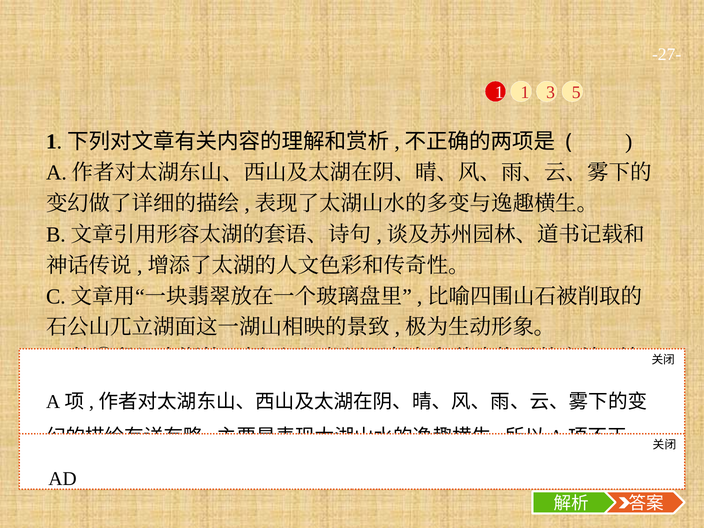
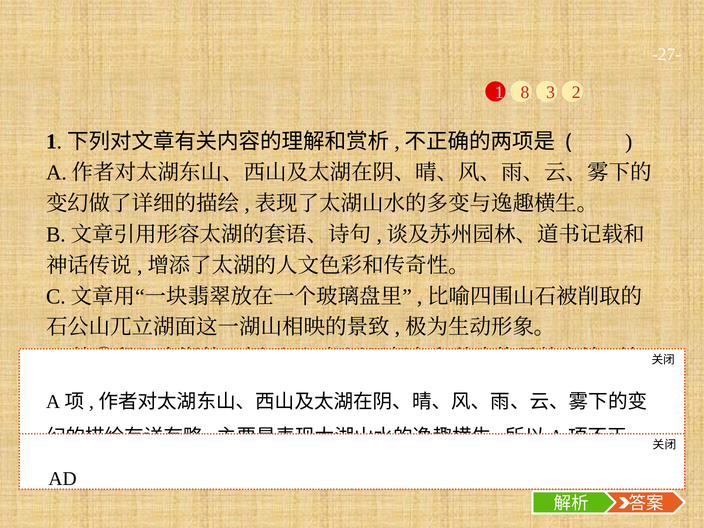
1 1: 1 -> 8 (525, 93)
5: 5 -> 2 (576, 93)
